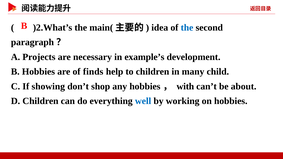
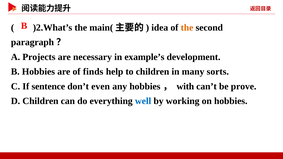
the colour: blue -> orange (187, 28)
child: child -> sorts (218, 72)
showing: showing -> sentence (48, 86)
shop: shop -> even (101, 86)
about: about -> prove (244, 86)
